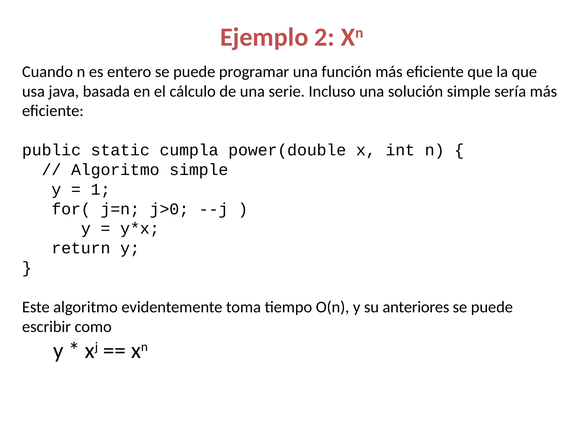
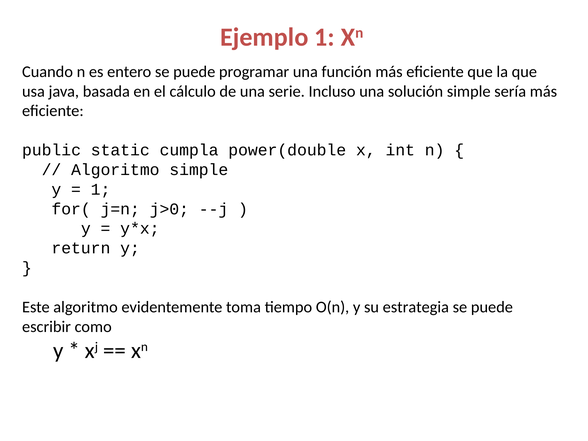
Ejemplo 2: 2 -> 1 (325, 37)
anteriores: anteriores -> estrategia (416, 307)
